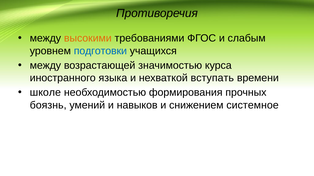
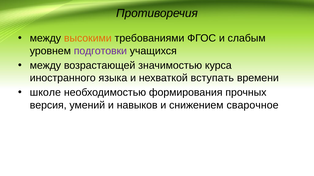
подготовки colour: blue -> purple (100, 51)
боязнь: боязнь -> версия (48, 105)
системное: системное -> сварочное (253, 105)
